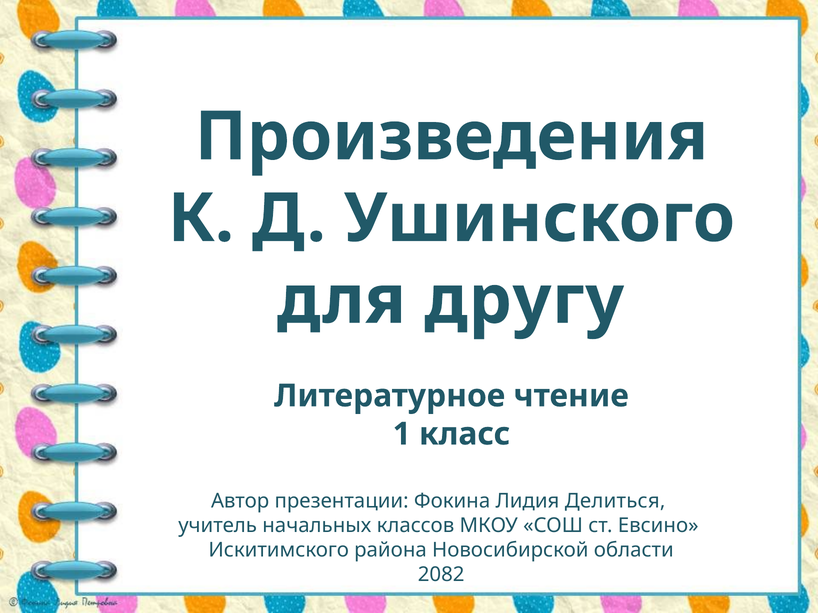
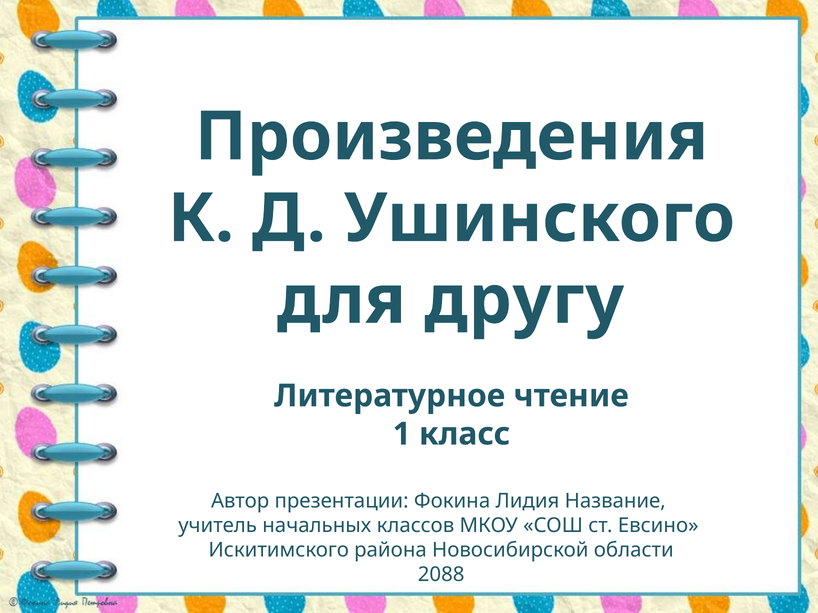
Делиться: Делиться -> Название (615, 501)
2082: 2082 -> 2088 (441, 575)
